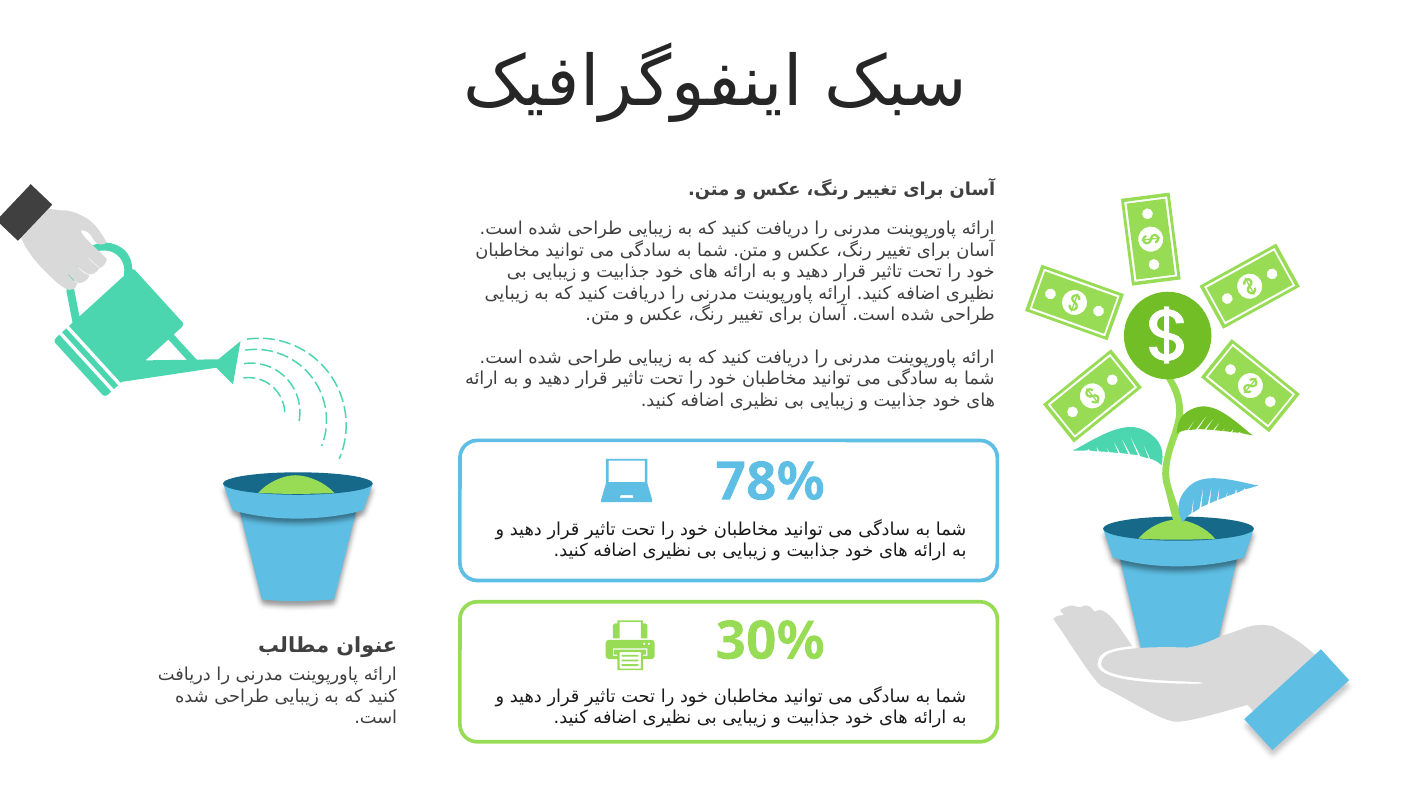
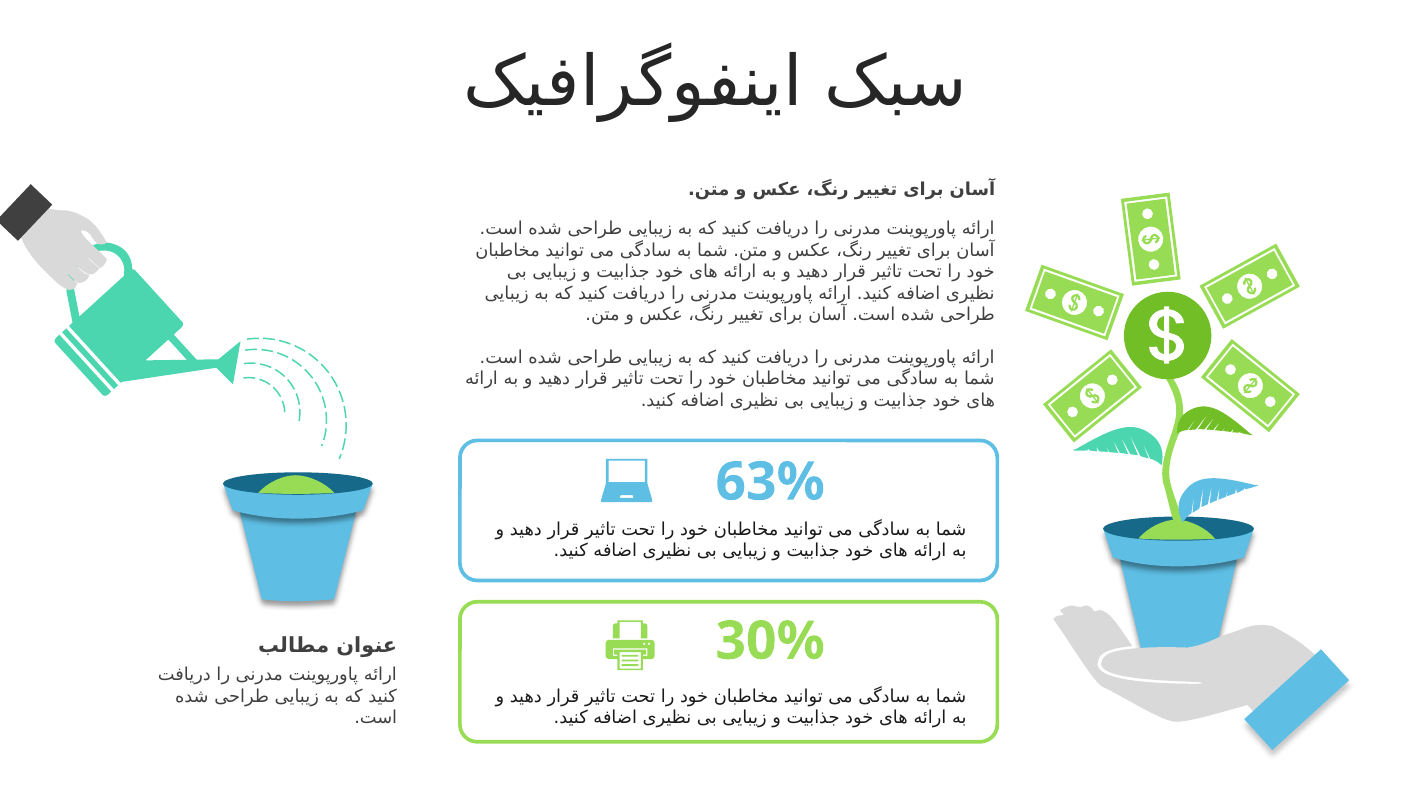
78%: 78% -> 63% (770, 482)
